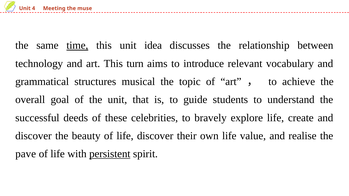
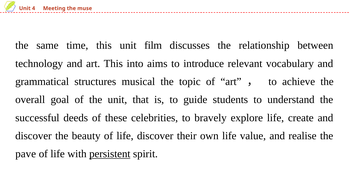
time underline: present -> none (77, 46)
idea: idea -> film (153, 46)
turn: turn -> into (135, 64)
